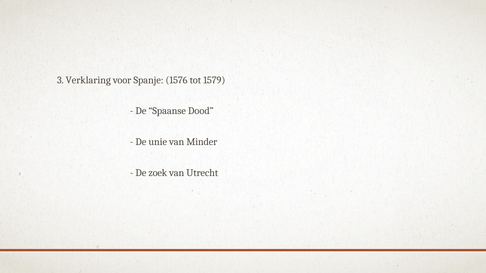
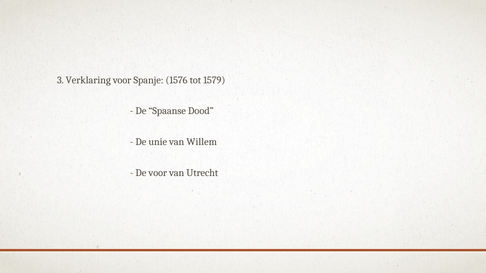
Minder: Minder -> Willem (202, 142)
De zoek: zoek -> voor (158, 173)
